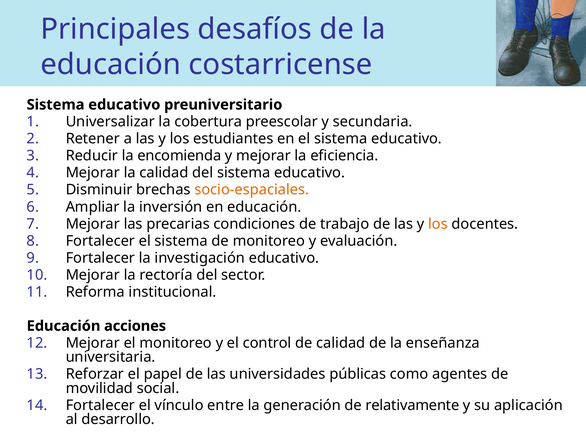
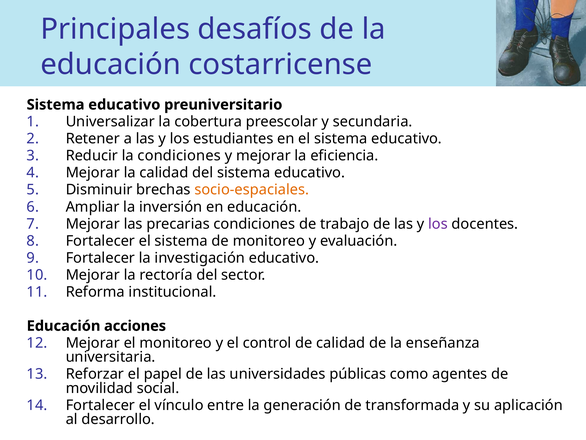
la encomienda: encomienda -> condiciones (179, 156)
los colour: orange -> purple (438, 224)
relativamente: relativamente -> transformada (412, 405)
